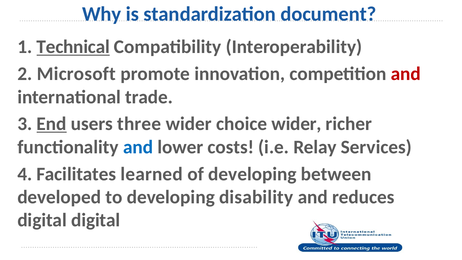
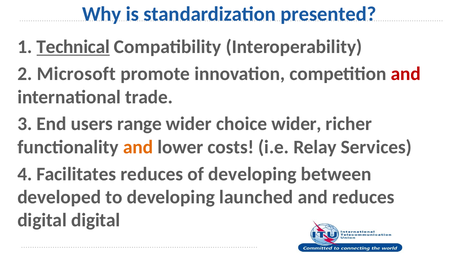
document: document -> presented (328, 14)
End underline: present -> none (52, 124)
three: three -> range (139, 124)
and colour: blue -> orange (138, 147)
Facilitates learned: learned -> reduces (152, 174)
disability: disability -> launched (256, 197)
